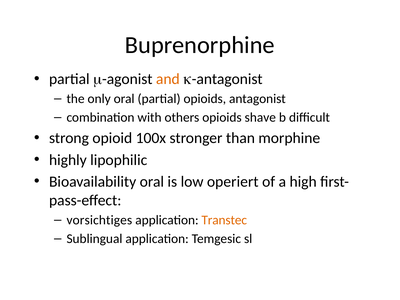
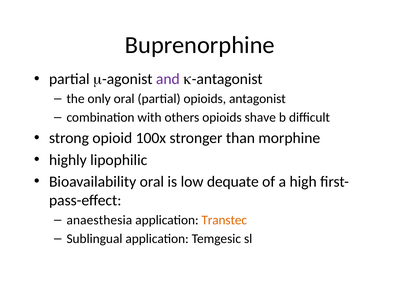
and colour: orange -> purple (168, 79)
operiert: operiert -> dequate (233, 182)
vorsichtiges: vorsichtiges -> anaesthesia (99, 220)
